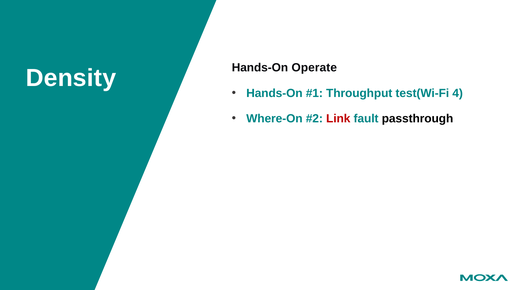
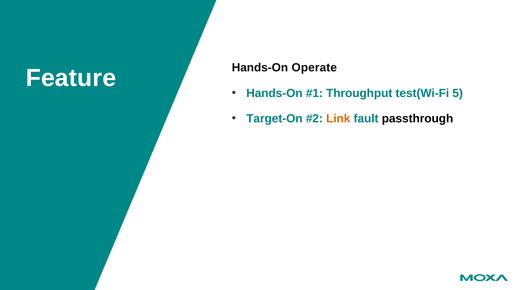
Density: Density -> Feature (71, 78)
4: 4 -> 5 (458, 93)
Where-On: Where-On -> Target-On (274, 119)
Link colour: red -> orange (338, 119)
